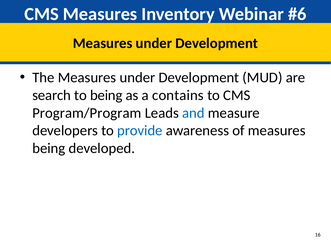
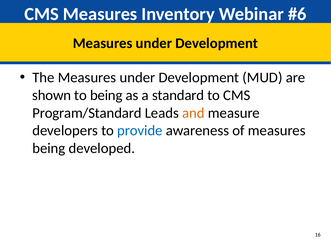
search: search -> shown (52, 95)
contains: contains -> standard (178, 95)
Program/Program: Program/Program -> Program/Standard (87, 113)
and colour: blue -> orange (193, 113)
